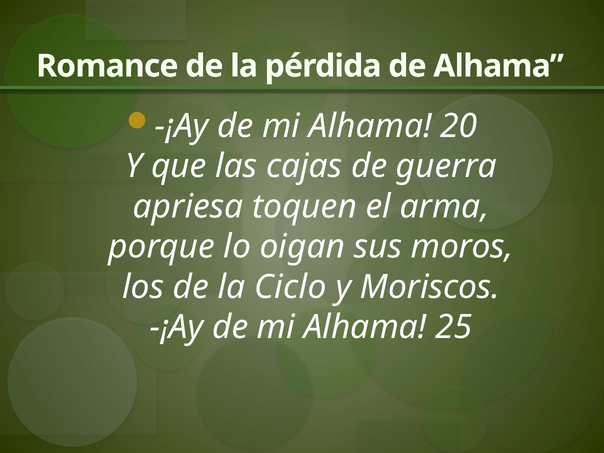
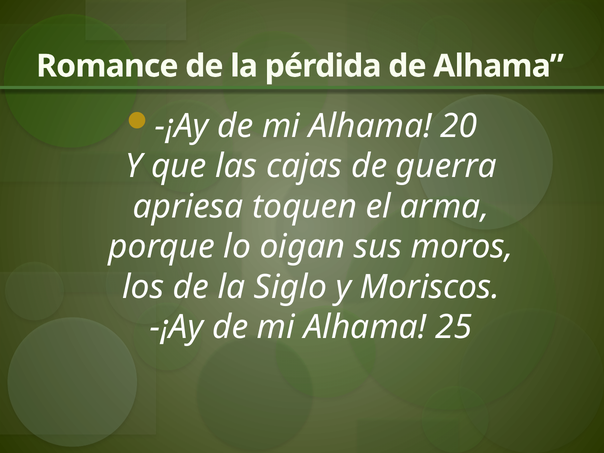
Ciclo: Ciclo -> Siglo (290, 287)
